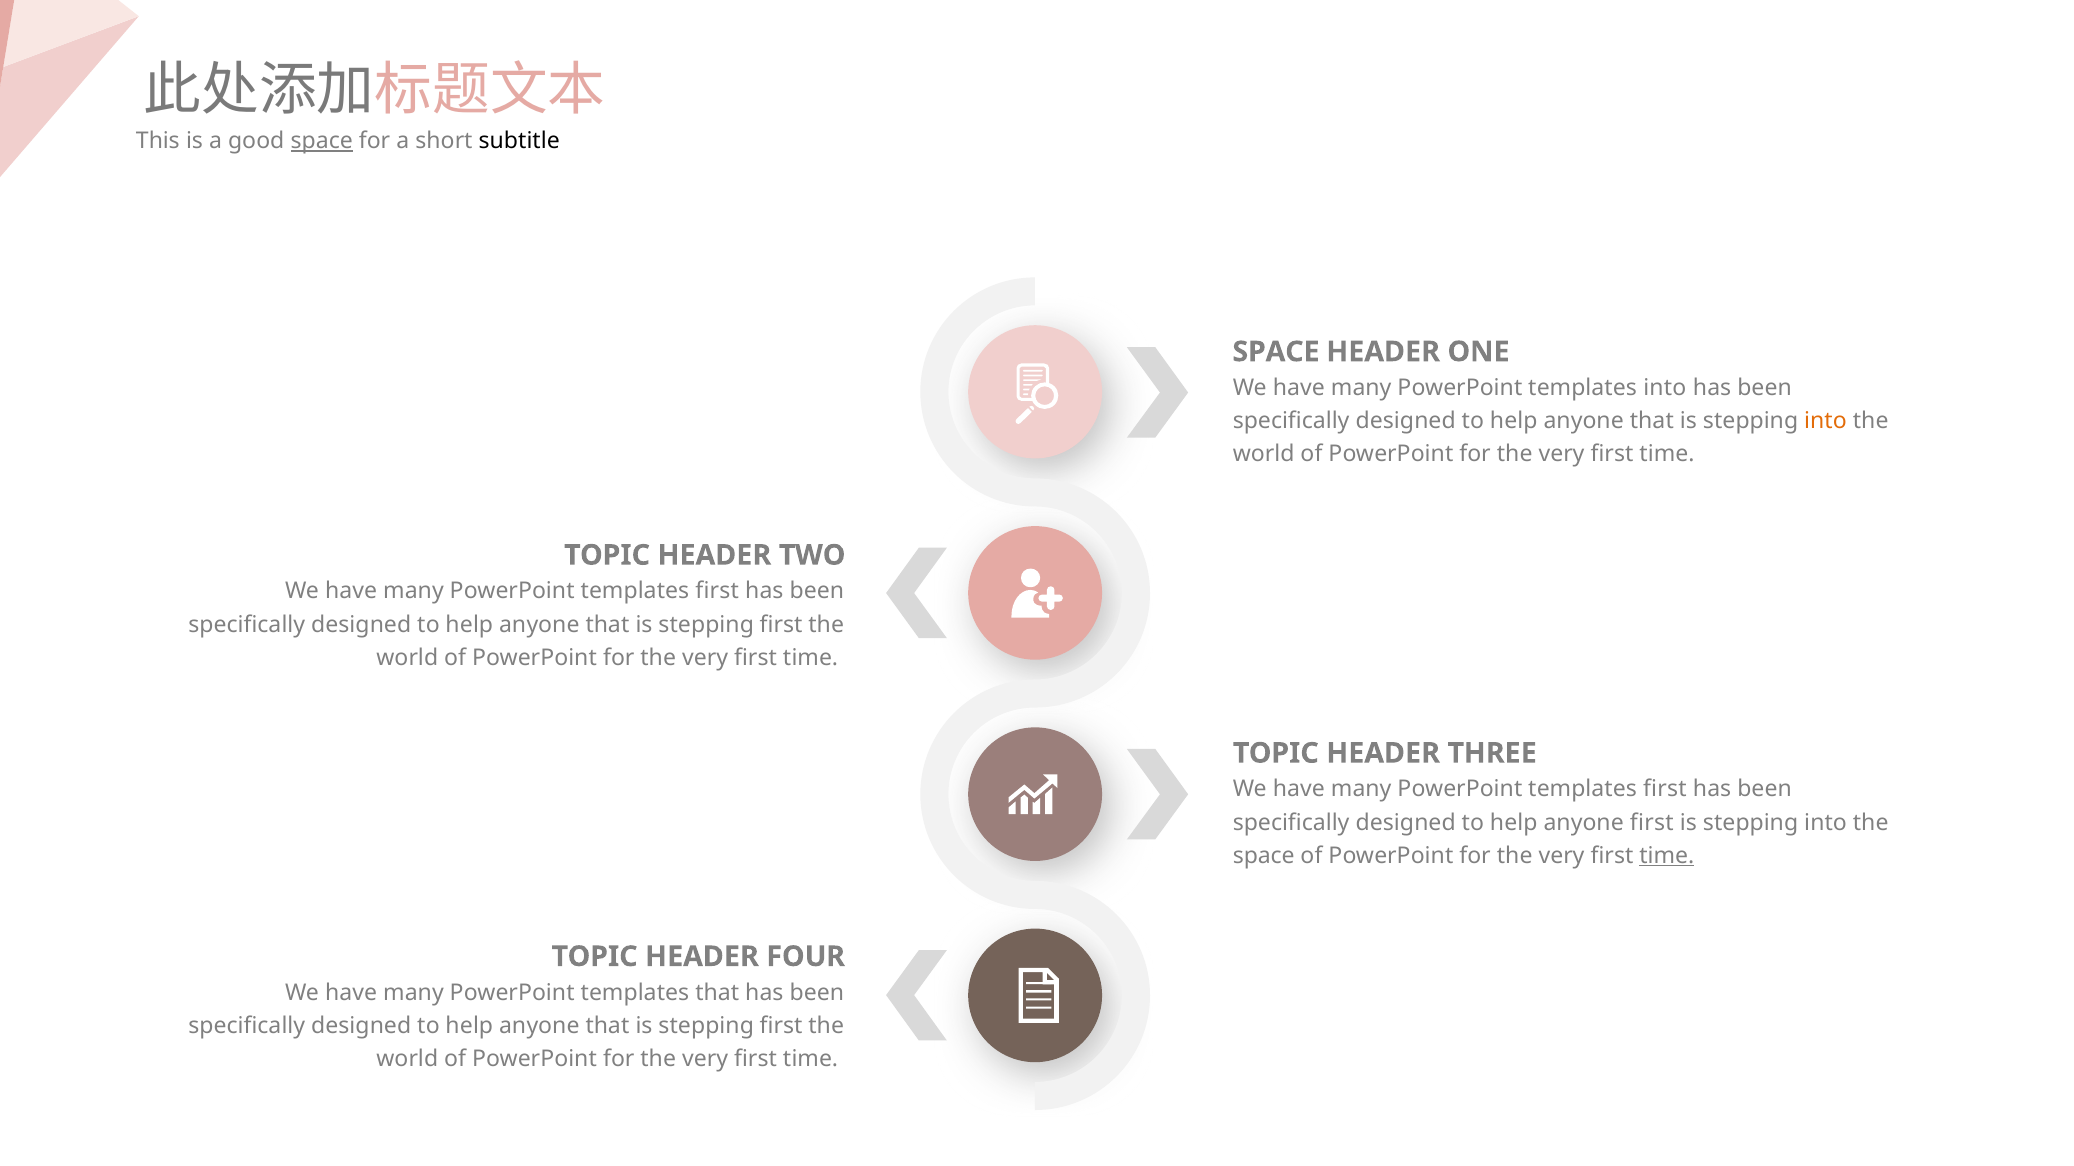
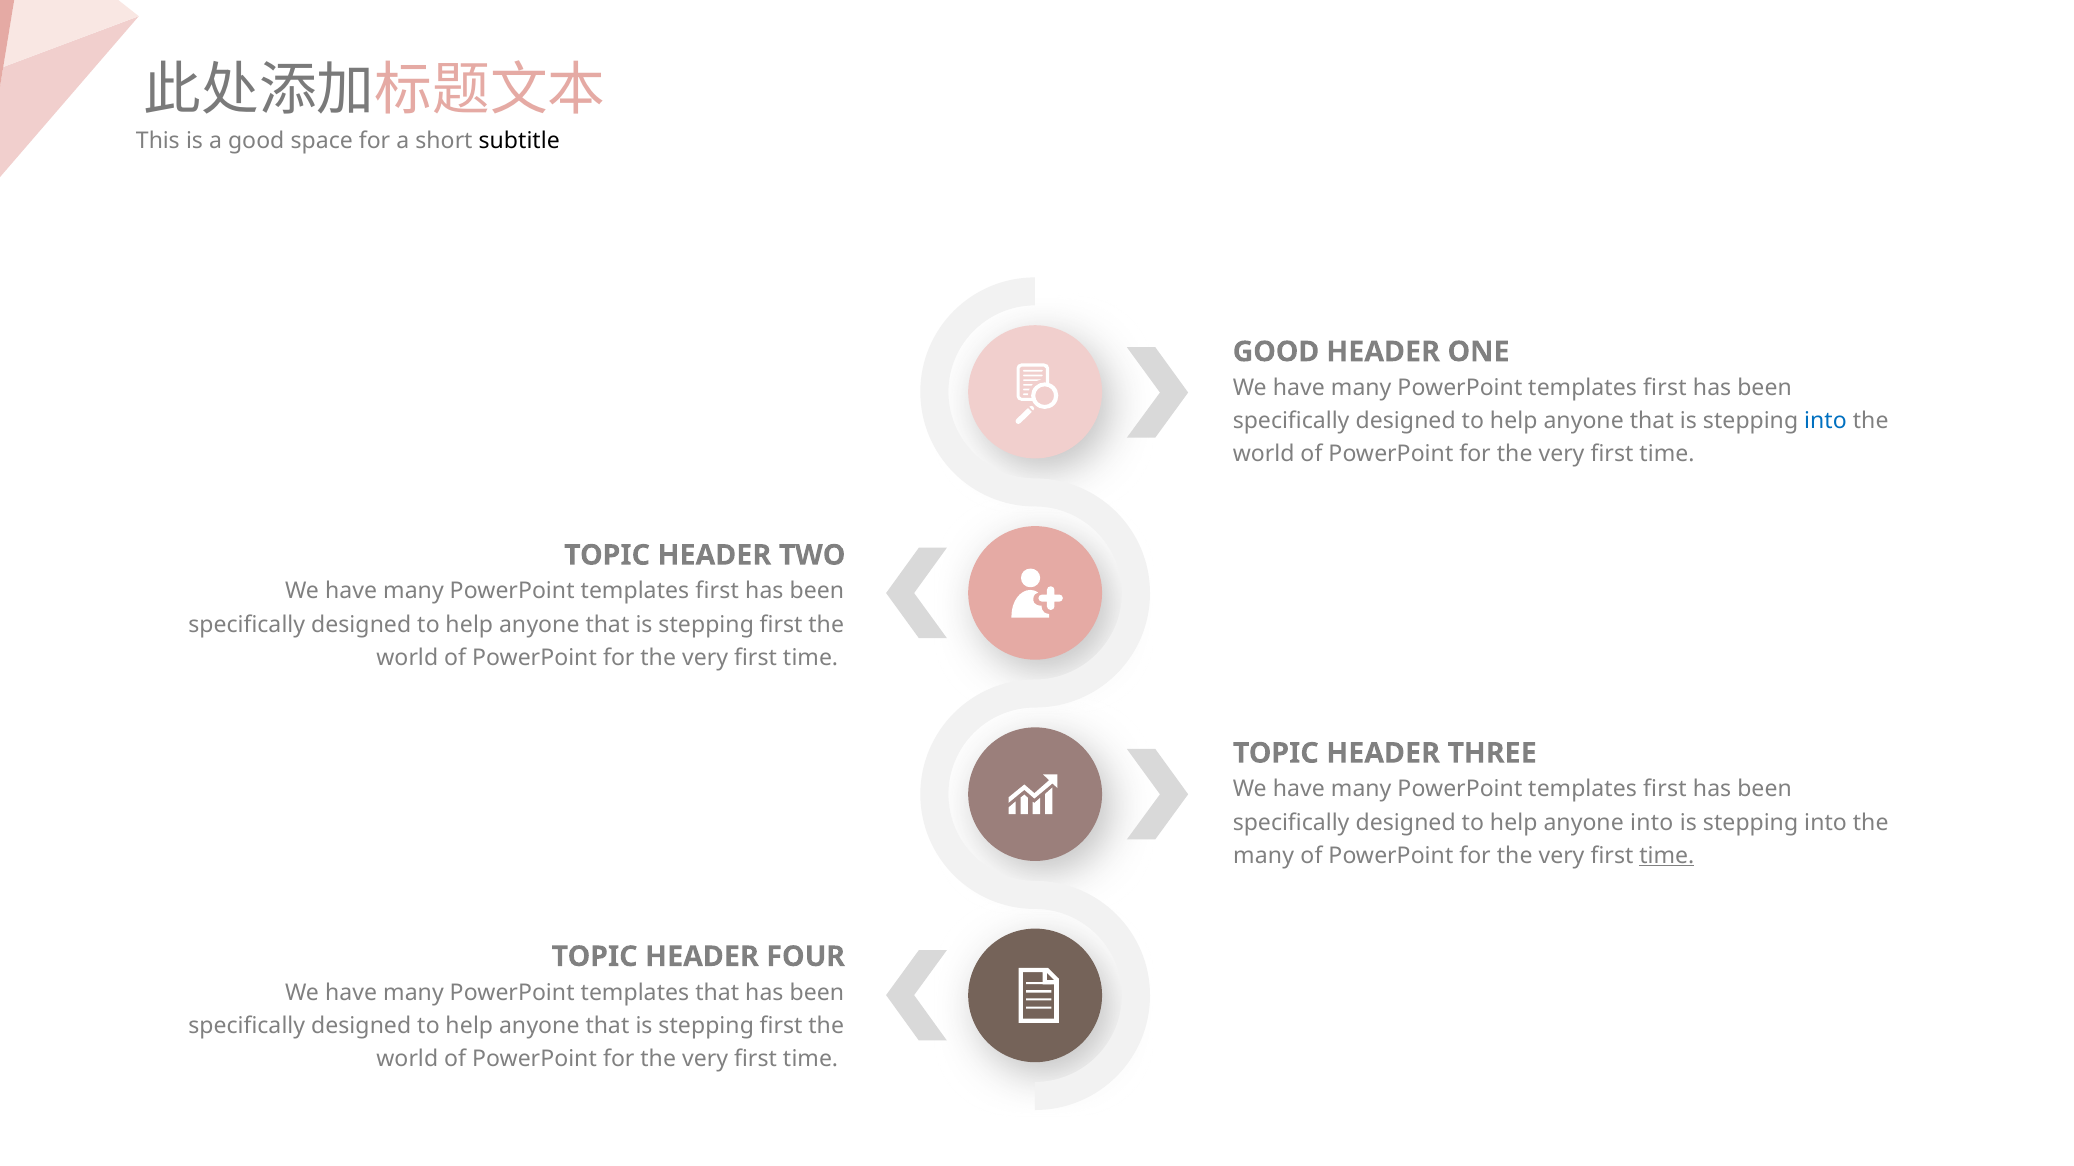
space underline: present -> none (322, 141)
SPACE: SPACE -> GOOD (1276, 352)
into: into -> first (1665, 388)
into colour: orange -> blue (1825, 421)
anyone first: first -> into (1652, 823)
space: space -> many (1264, 856)
